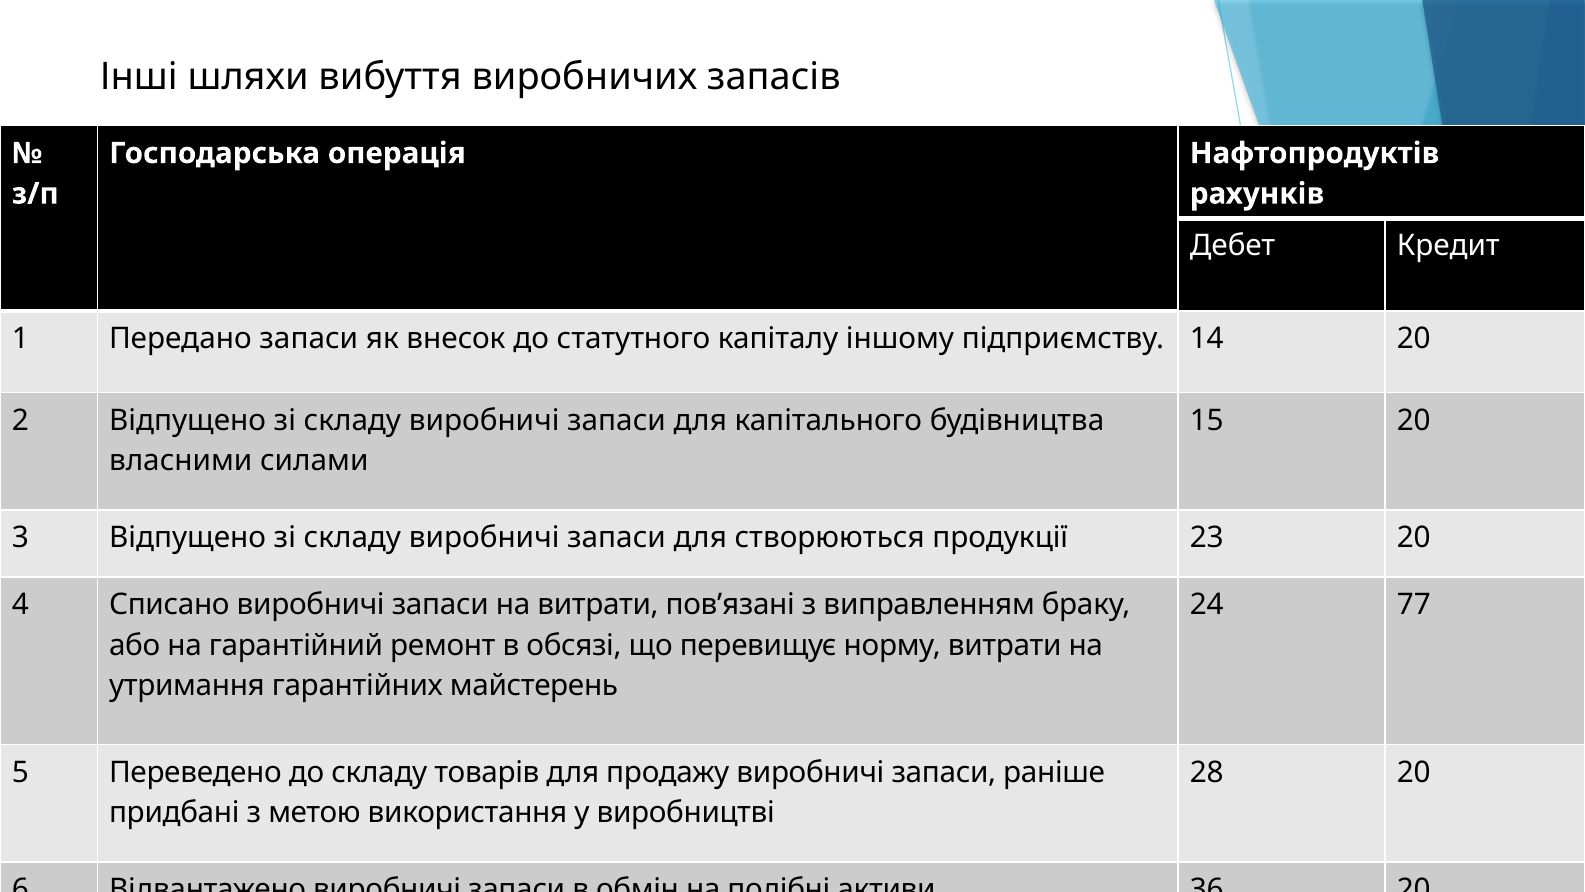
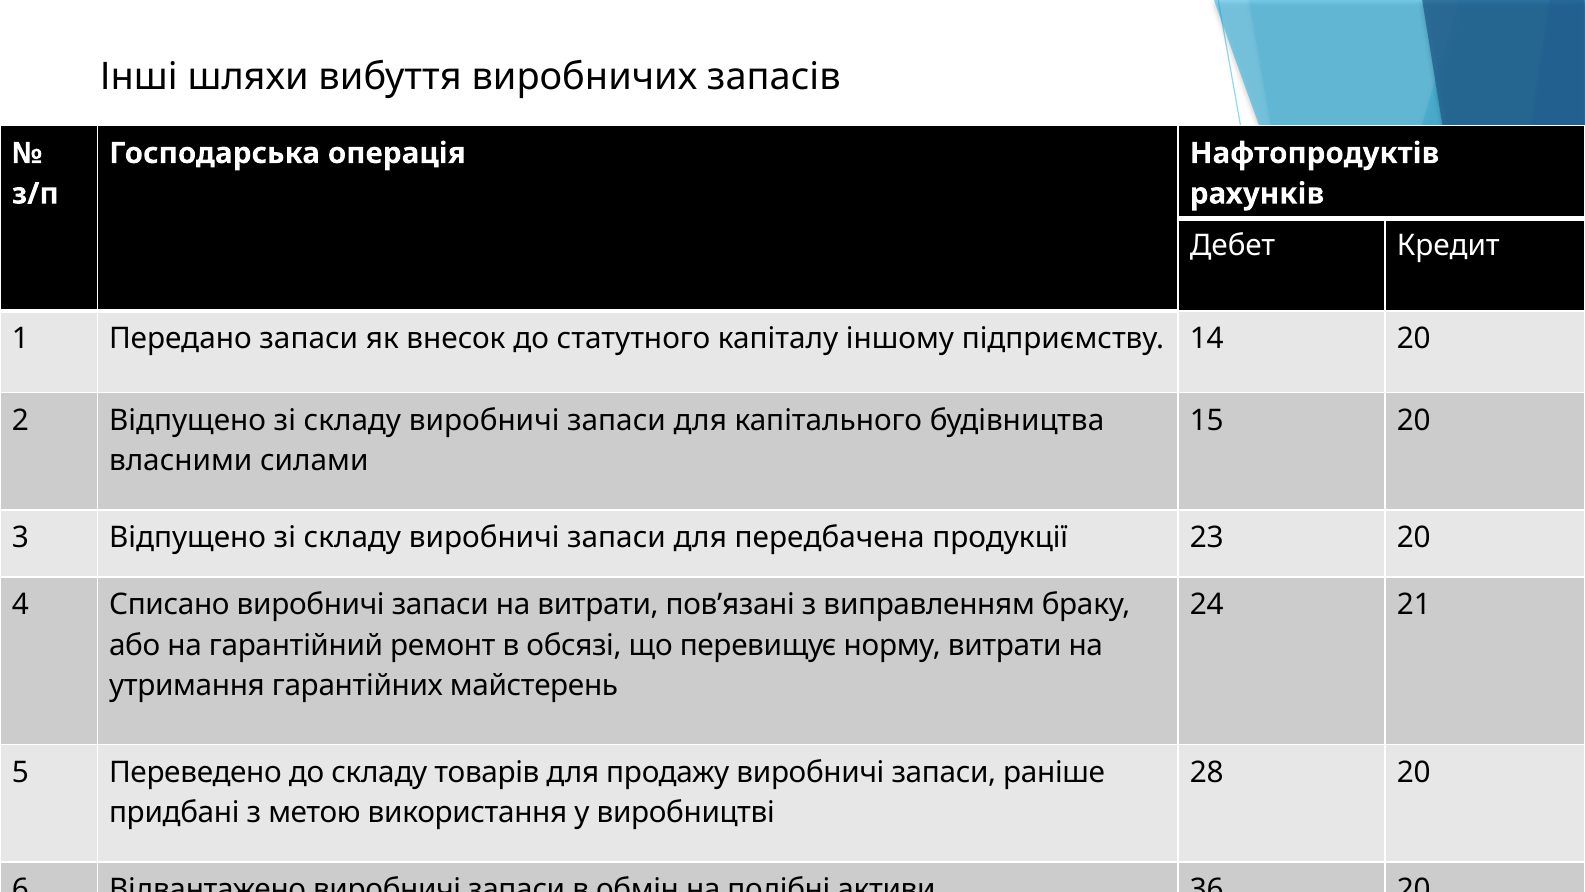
створюються: створюються -> передбачена (830, 537)
77: 77 -> 21 (1414, 604)
